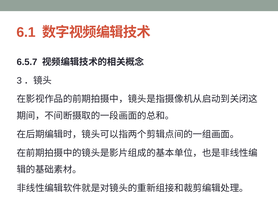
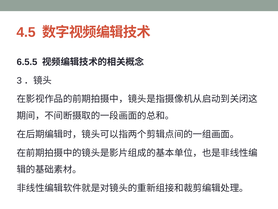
6.1: 6.1 -> 4.5 (26, 32)
6.5.7: 6.5.7 -> 6.5.5 (27, 62)
